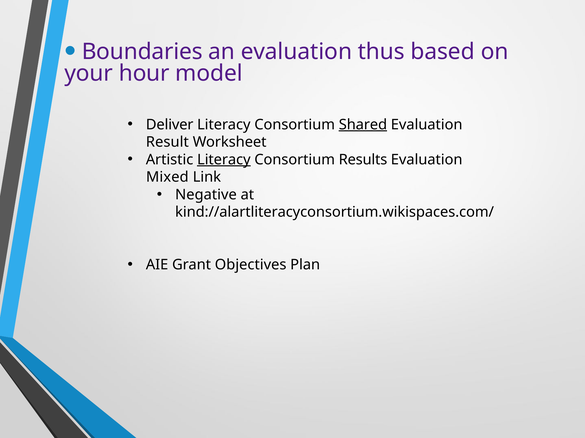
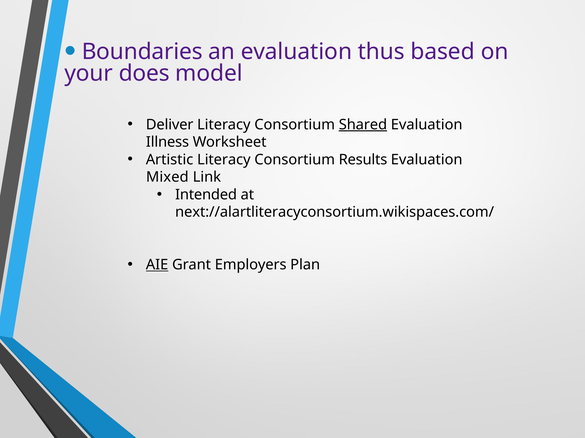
hour: hour -> does (144, 74)
Result: Result -> Illness (167, 142)
Literacy underline: present -> none (224, 160)
Negative: Negative -> Intended (206, 195)
kind://alartliteracyconsortium.wikispaces.com/: kind://alartliteracyconsortium.wikispaces.com/ -> next://alartliteracyconsortium.wikispaces.com/ (335, 213)
AIE underline: none -> present (157, 265)
Objectives: Objectives -> Employers (251, 265)
